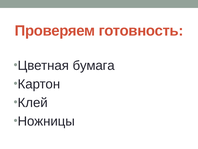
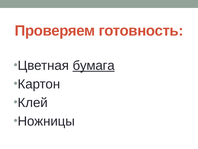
бумага underline: none -> present (94, 65)
